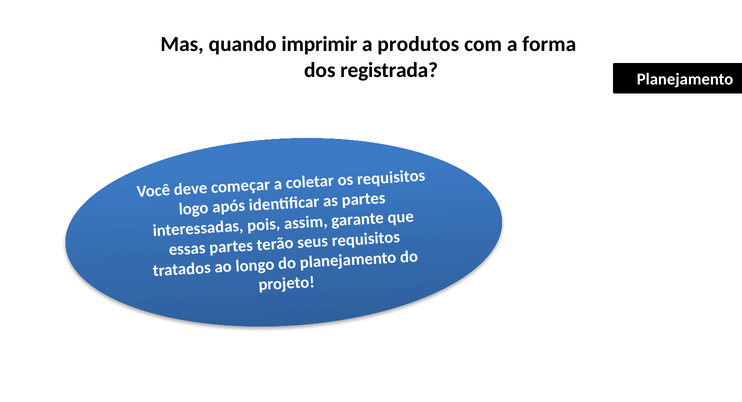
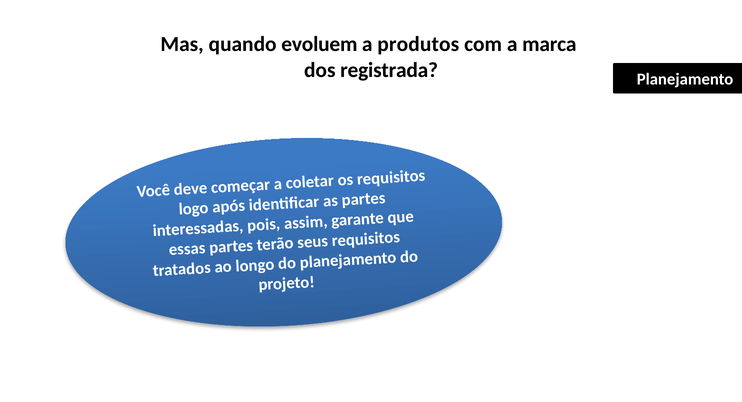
imprimir: imprimir -> evoluem (319, 44)
forma: forma -> marca (549, 44)
